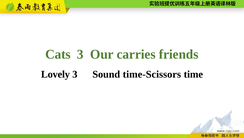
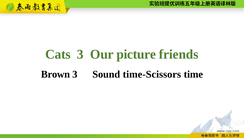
carries: carries -> picture (136, 54)
Lovely: Lovely -> Brown (55, 74)
